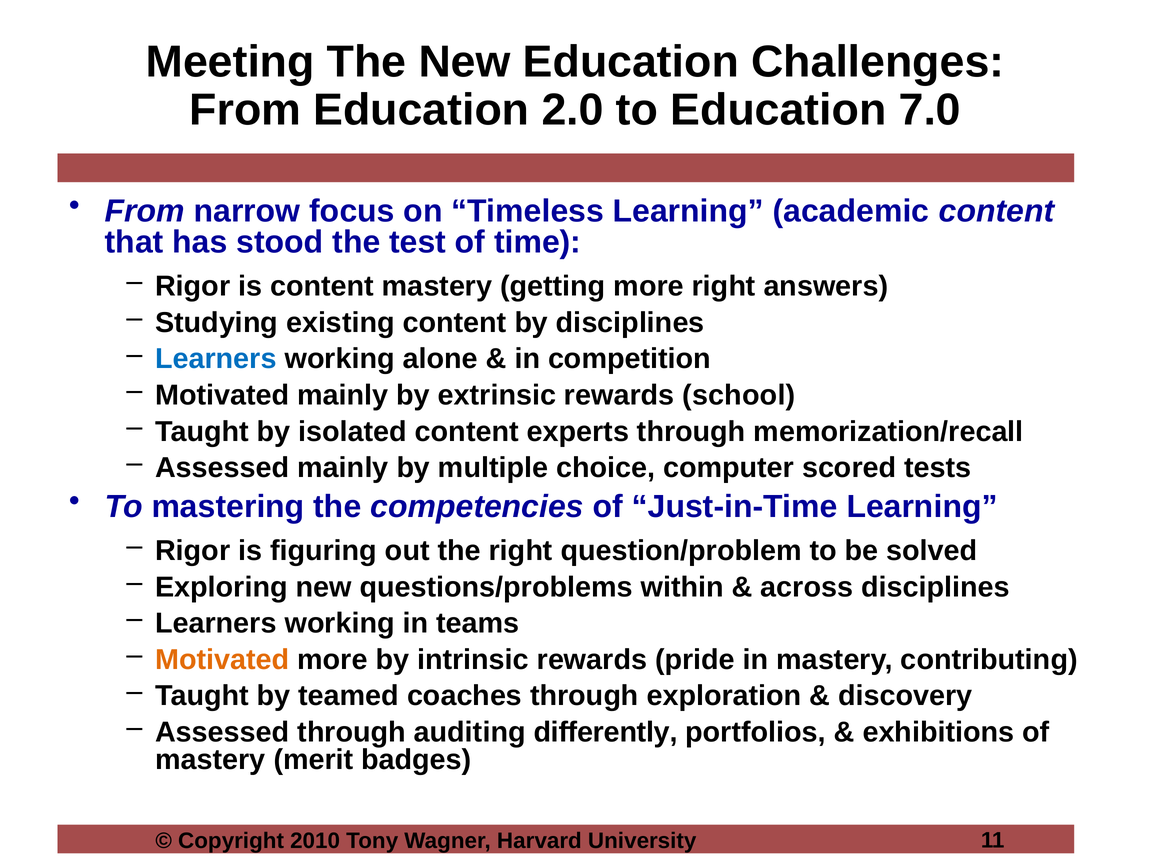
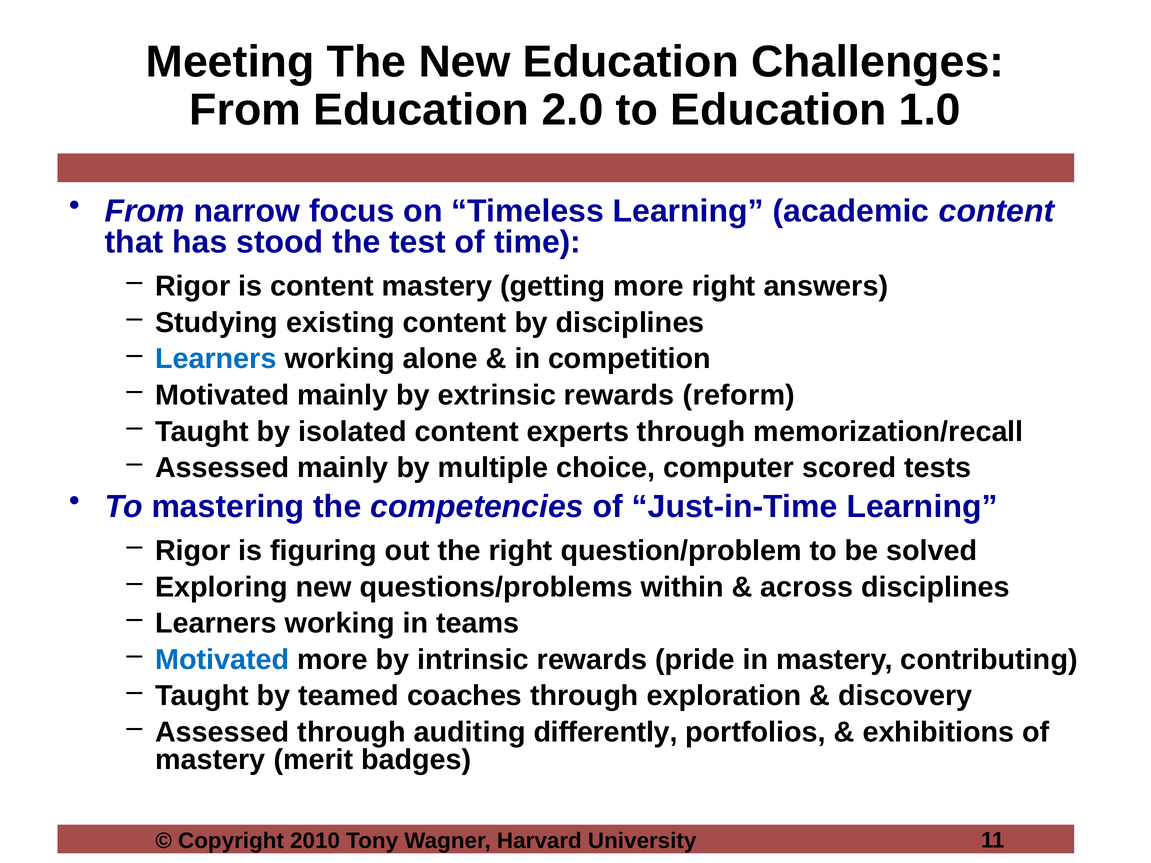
7.0: 7.0 -> 1.0 (930, 110)
school: school -> reform (739, 395)
Motivated colour: orange -> blue (222, 660)
